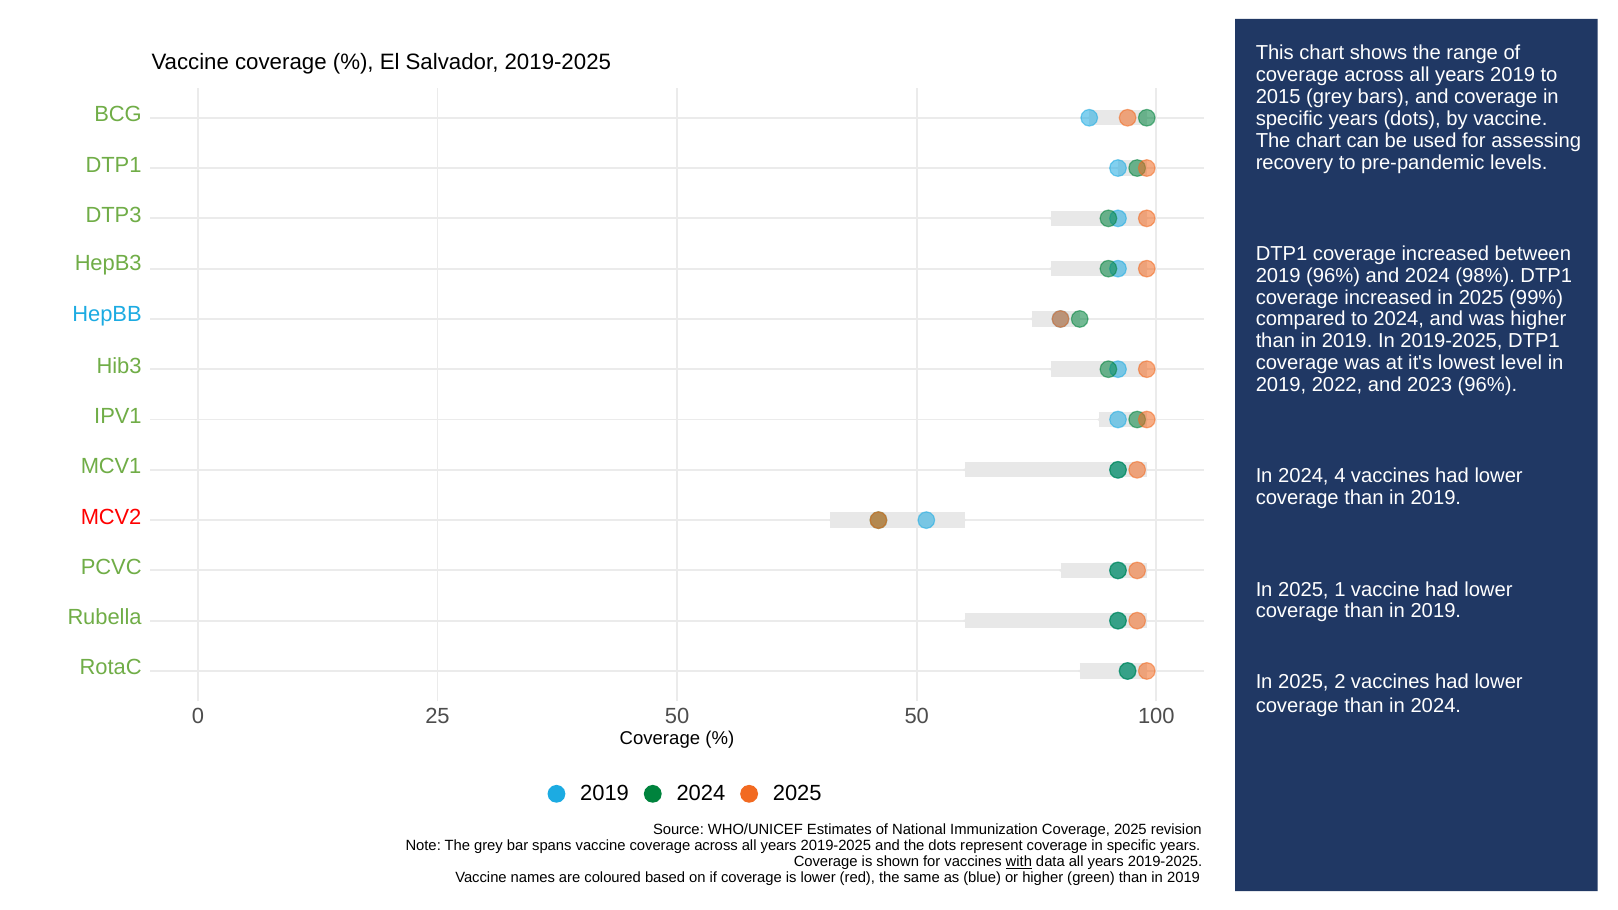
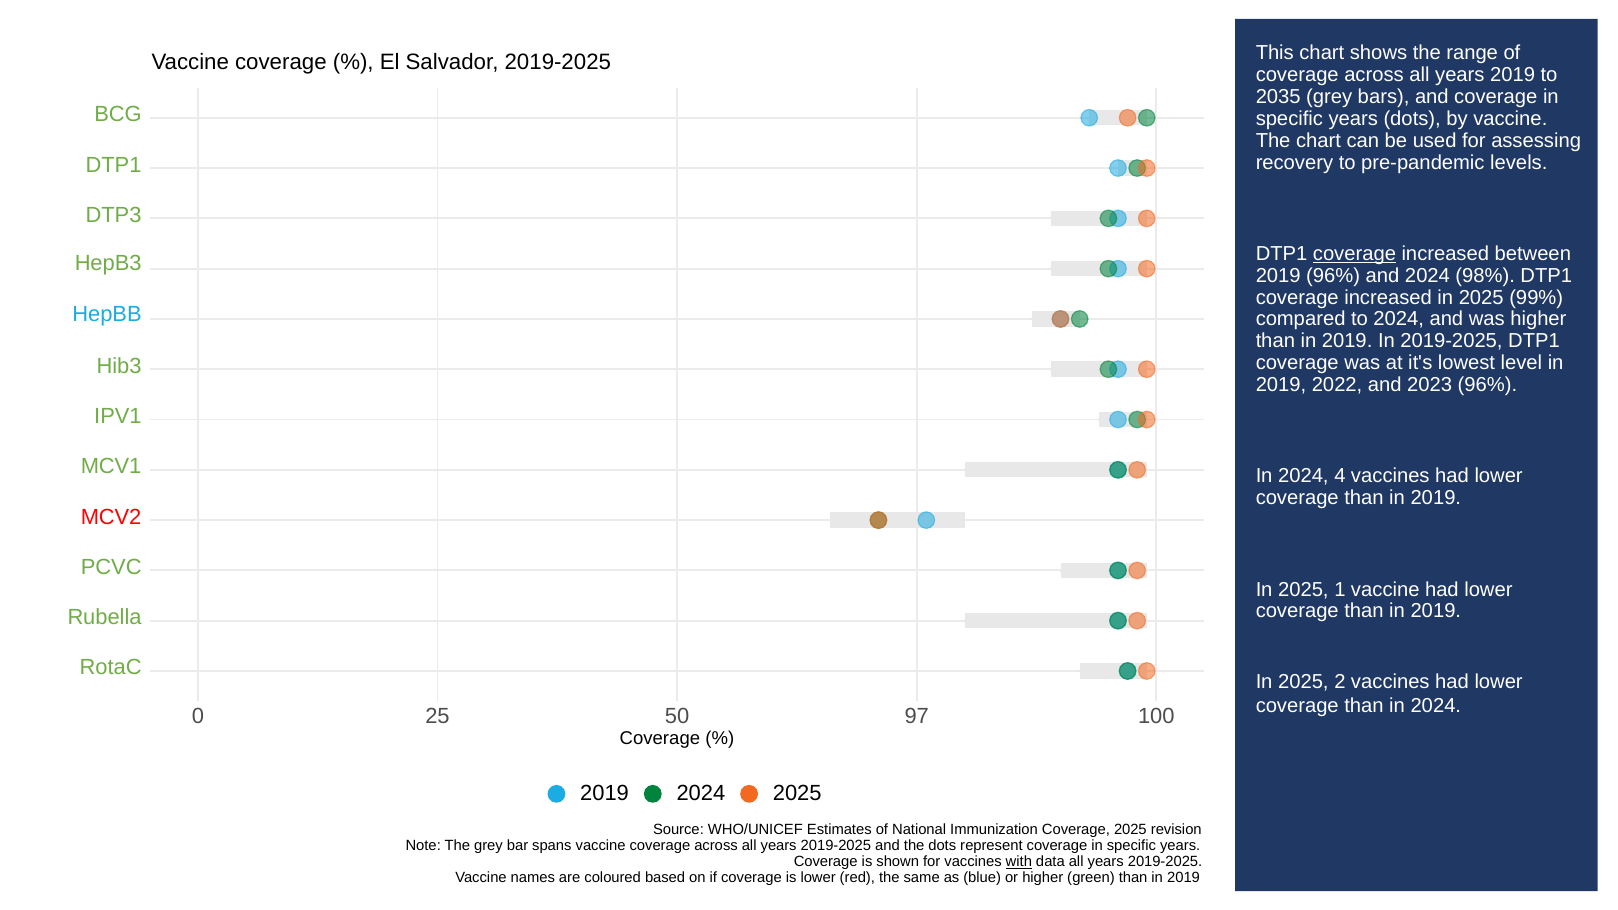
2015: 2015 -> 2035 (1278, 97)
coverage underline: none -> present (1354, 254)
50 50: 50 -> 97 (917, 717)
